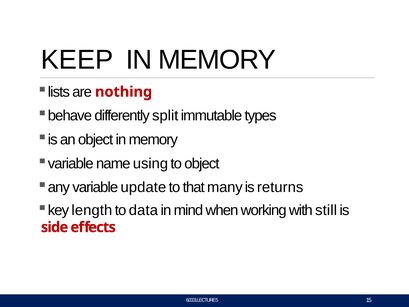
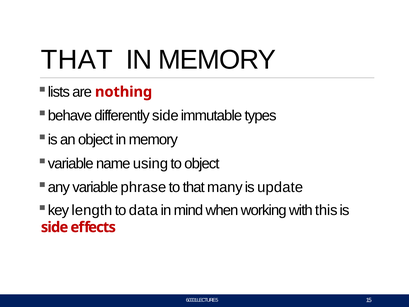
KEEP: KEEP -> THAT (77, 60)
differently split: split -> side (165, 116)
update: update -> phrase (143, 187)
returns: returns -> update (280, 187)
still: still -> this (326, 210)
